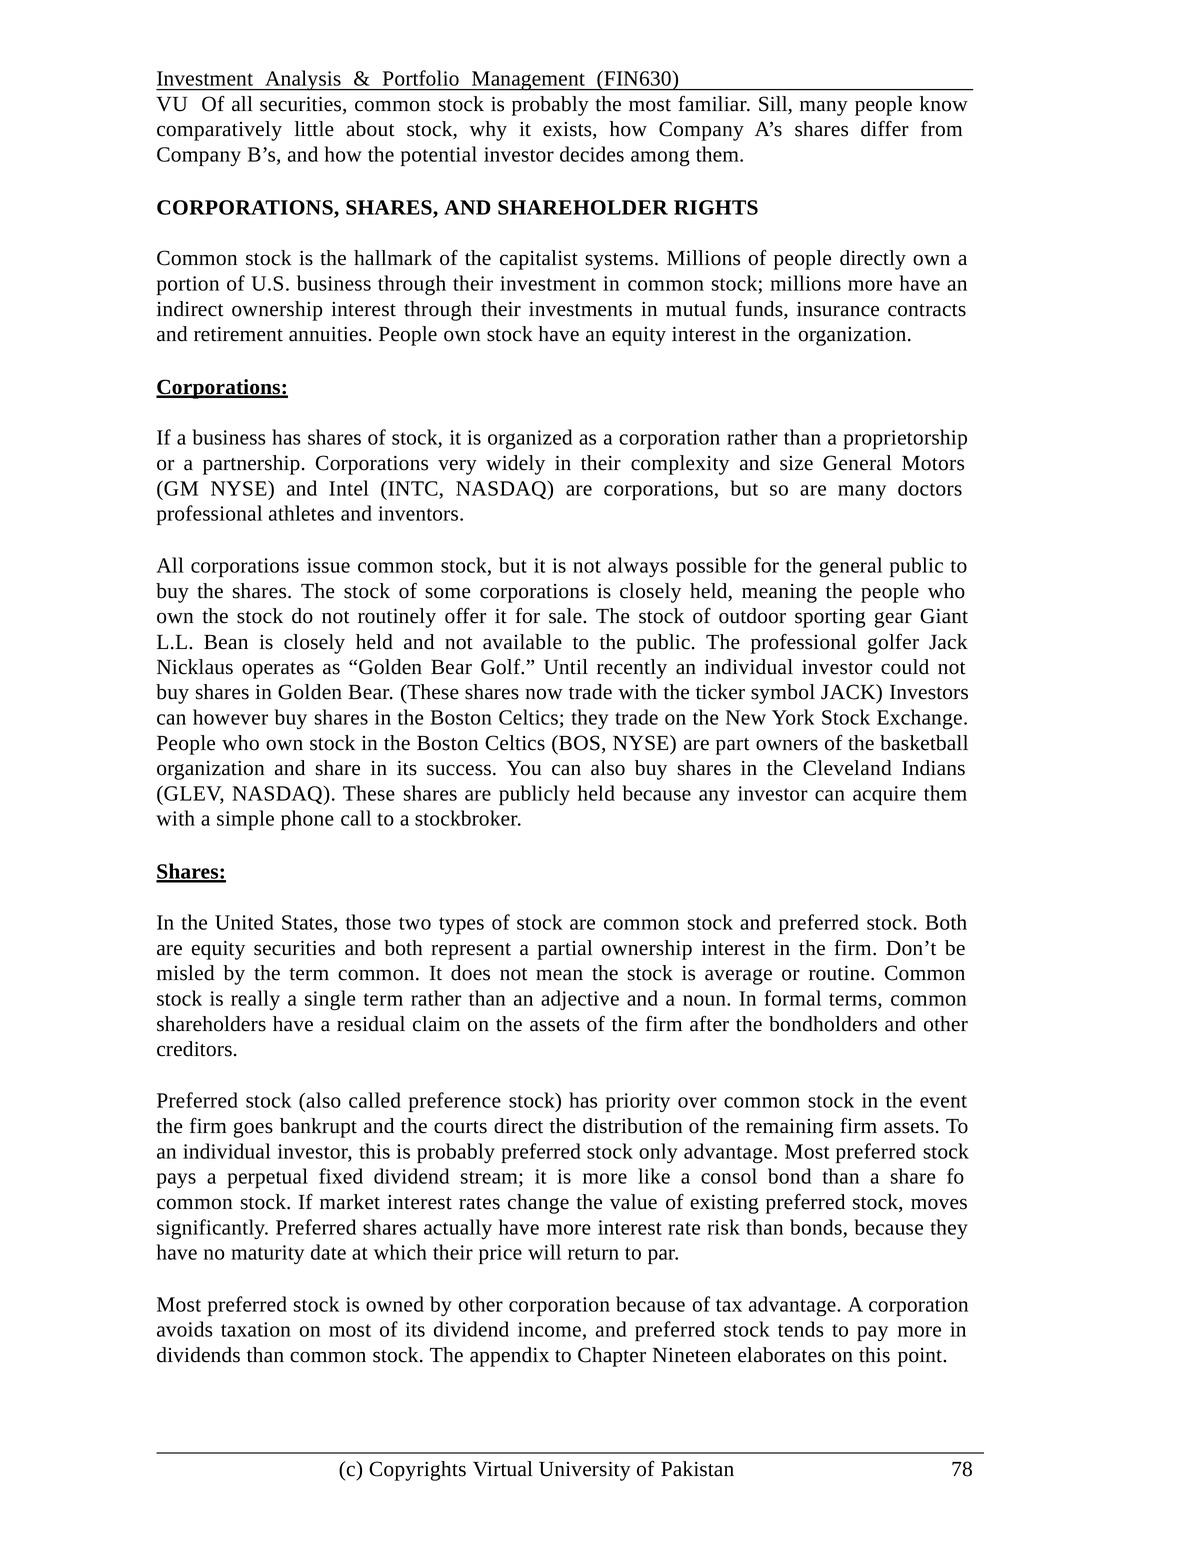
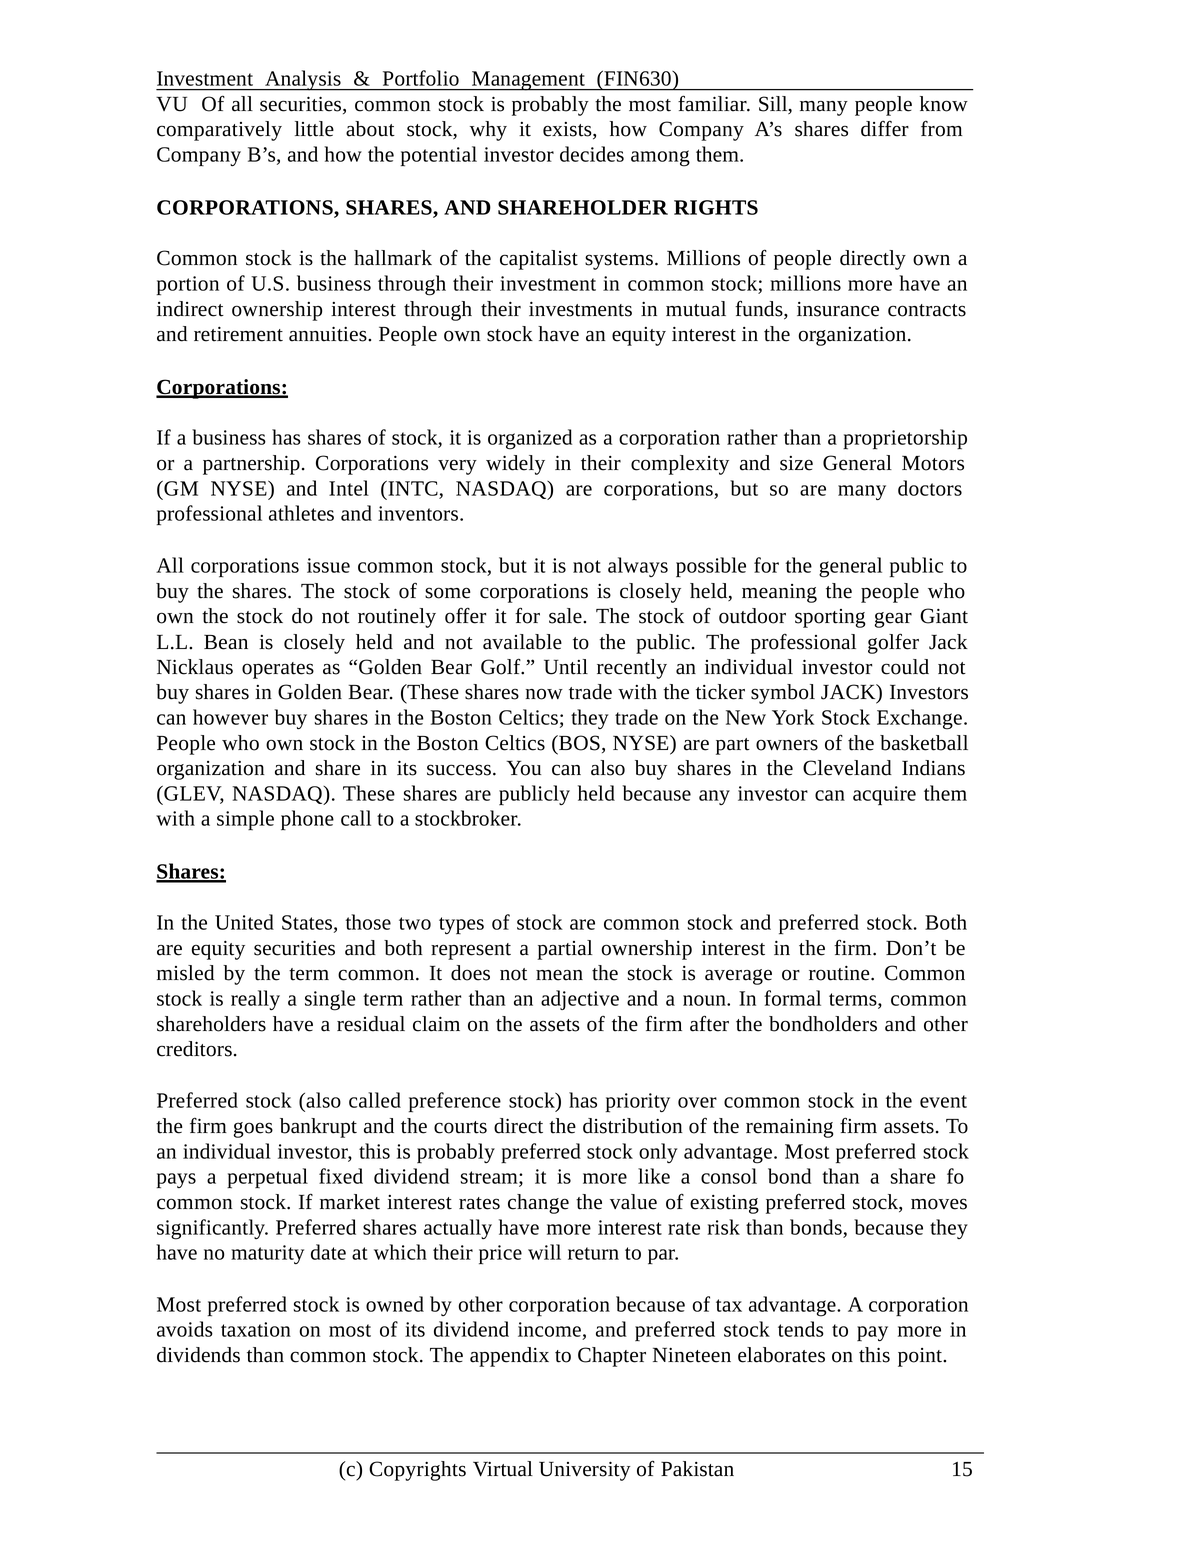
78: 78 -> 15 (962, 1469)
